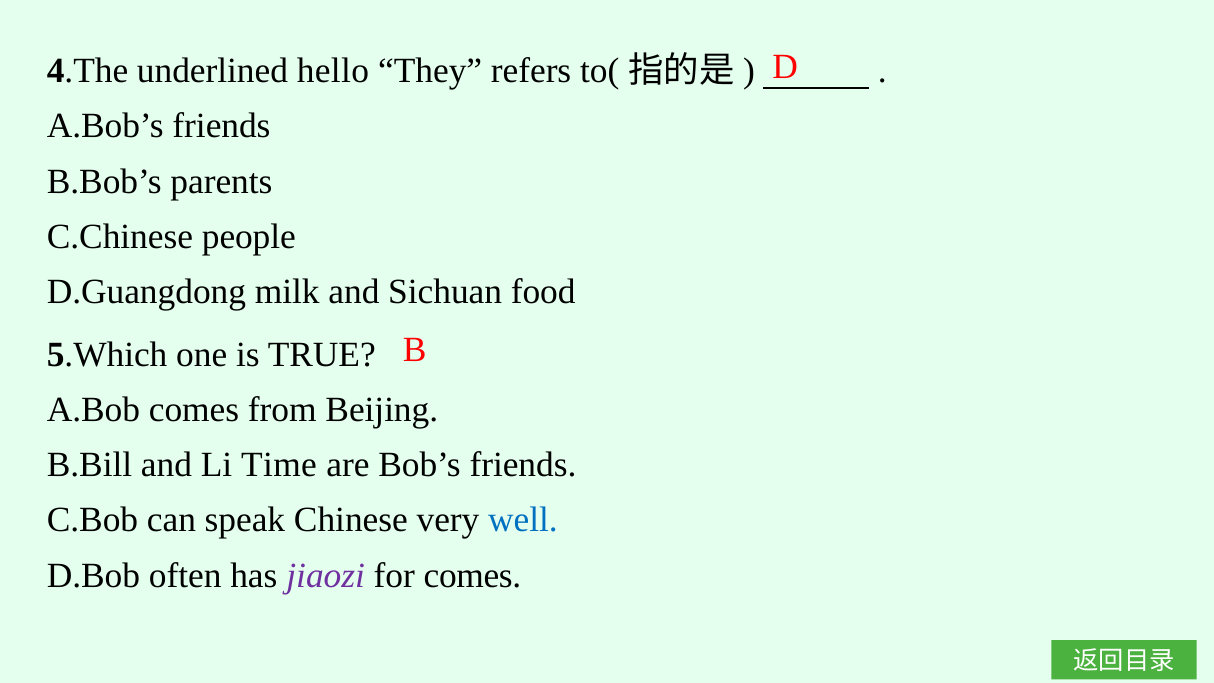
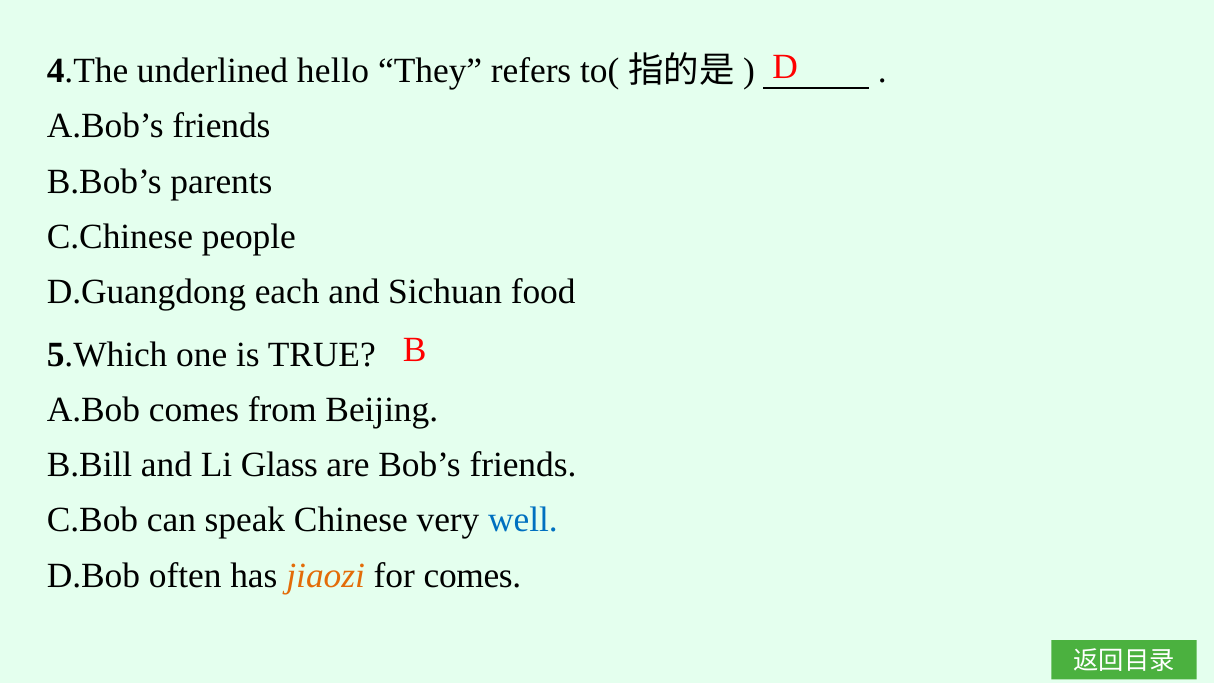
milk: milk -> each (287, 292)
Time: Time -> Glass (279, 465)
jiaozi colour: purple -> orange (326, 575)
